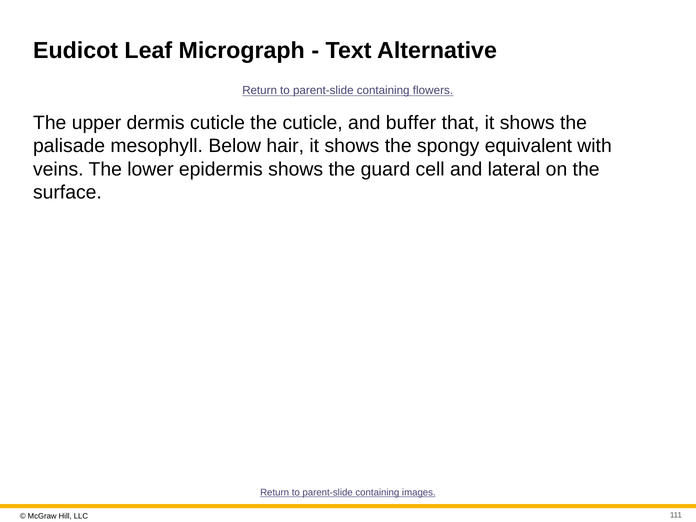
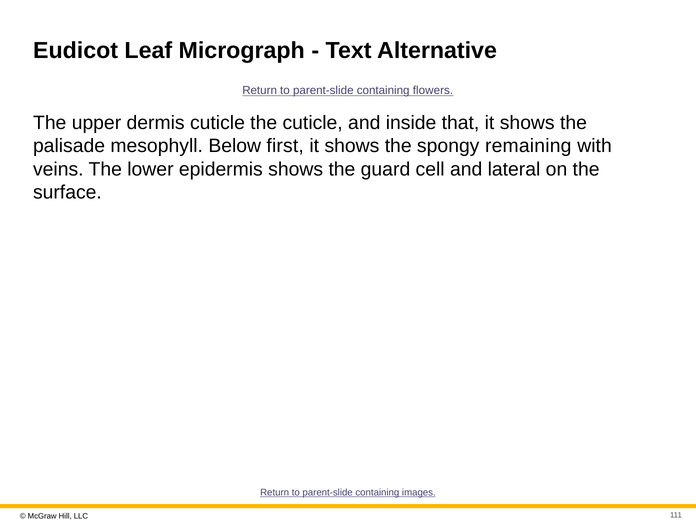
buffer: buffer -> inside (411, 123)
hair: hair -> first (285, 146)
equivalent: equivalent -> remaining (528, 146)
